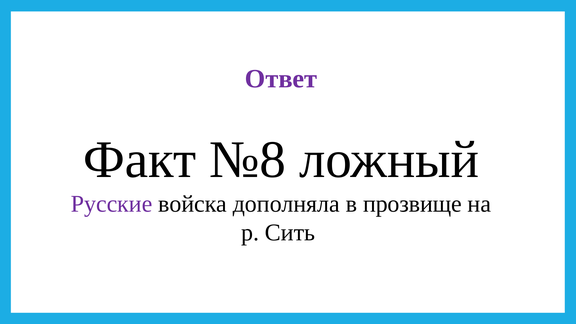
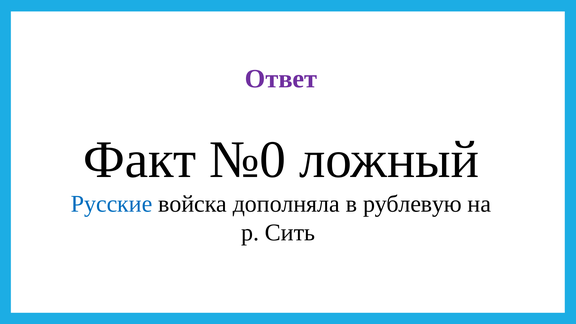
№8: №8 -> №0 (248, 160)
Русские colour: purple -> blue (112, 204)
прозвище: прозвище -> рублевую (412, 204)
